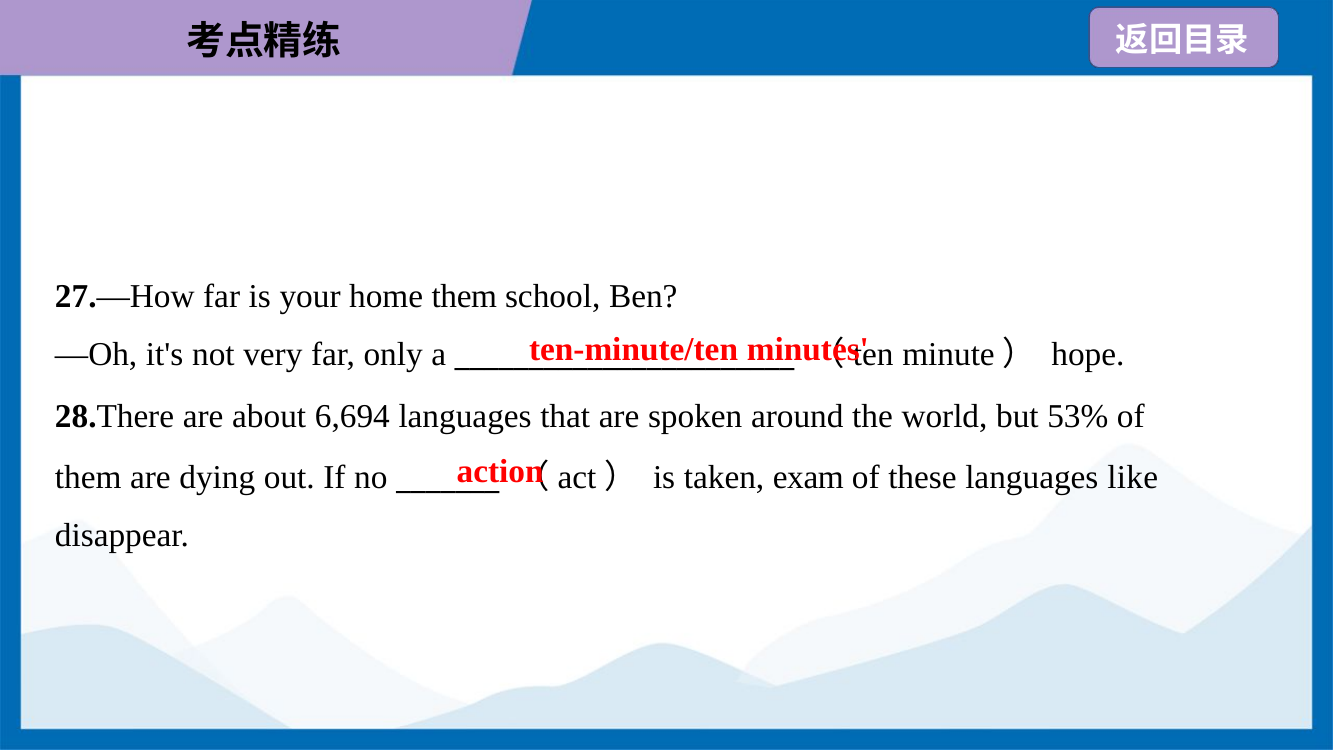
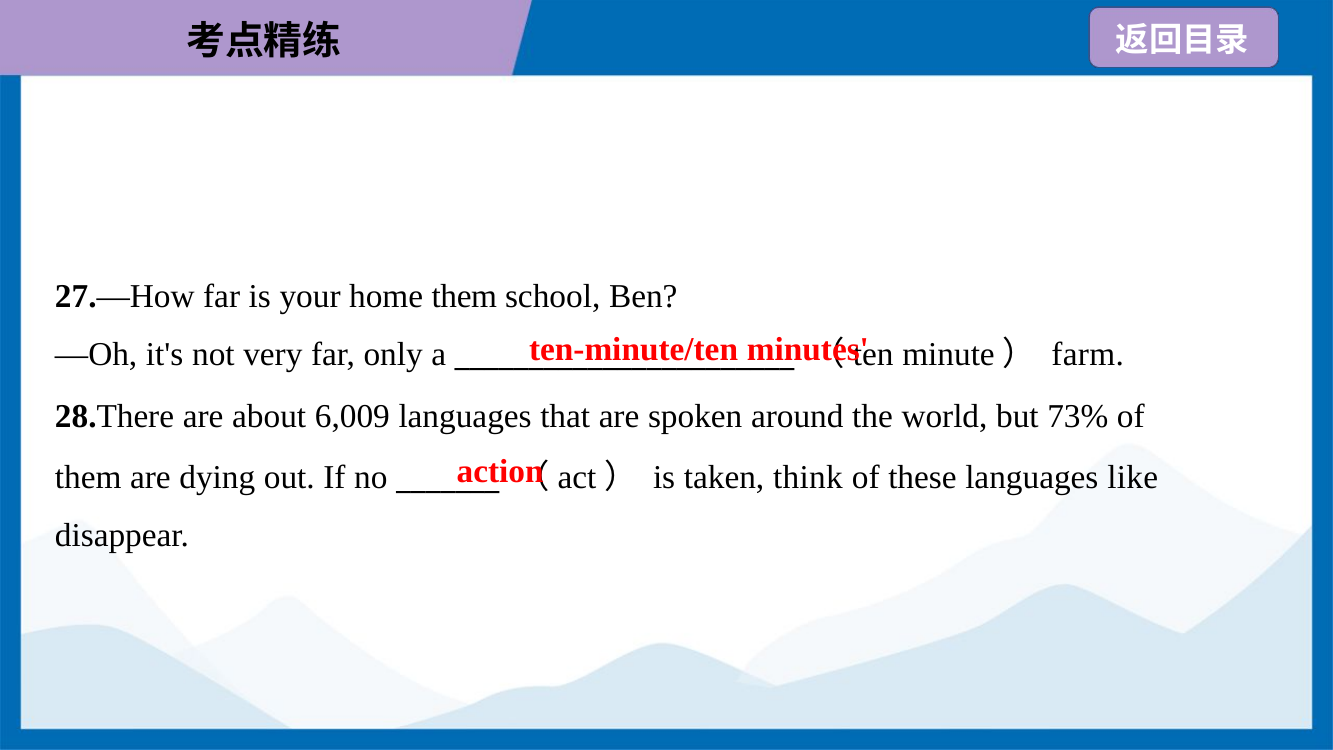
hope: hope -> farm (1088, 355)
6,694: 6,694 -> 6,009 (352, 416)
53%: 53% -> 73% (1078, 416)
exam: exam -> think (808, 477)
